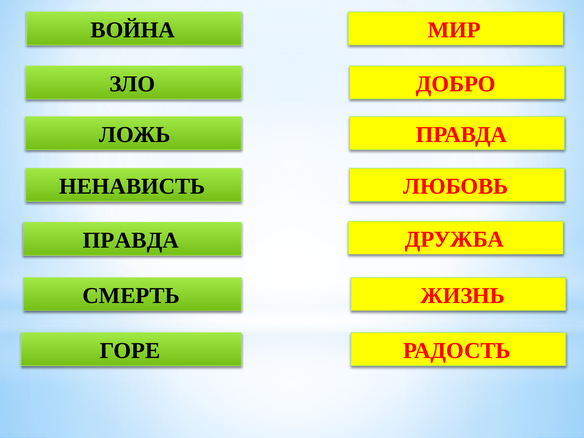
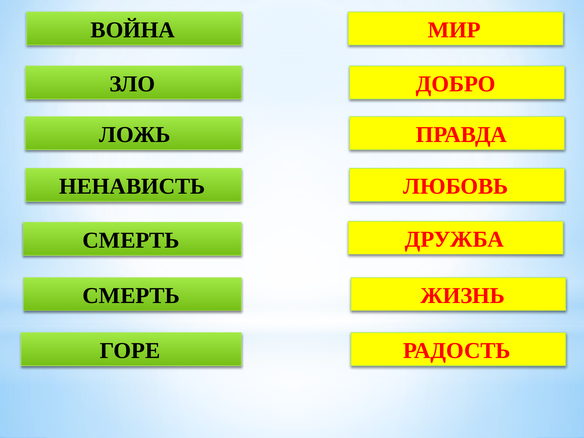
ПРАВДА: ПРАВДА -> СМЕРТЬ (131, 240)
